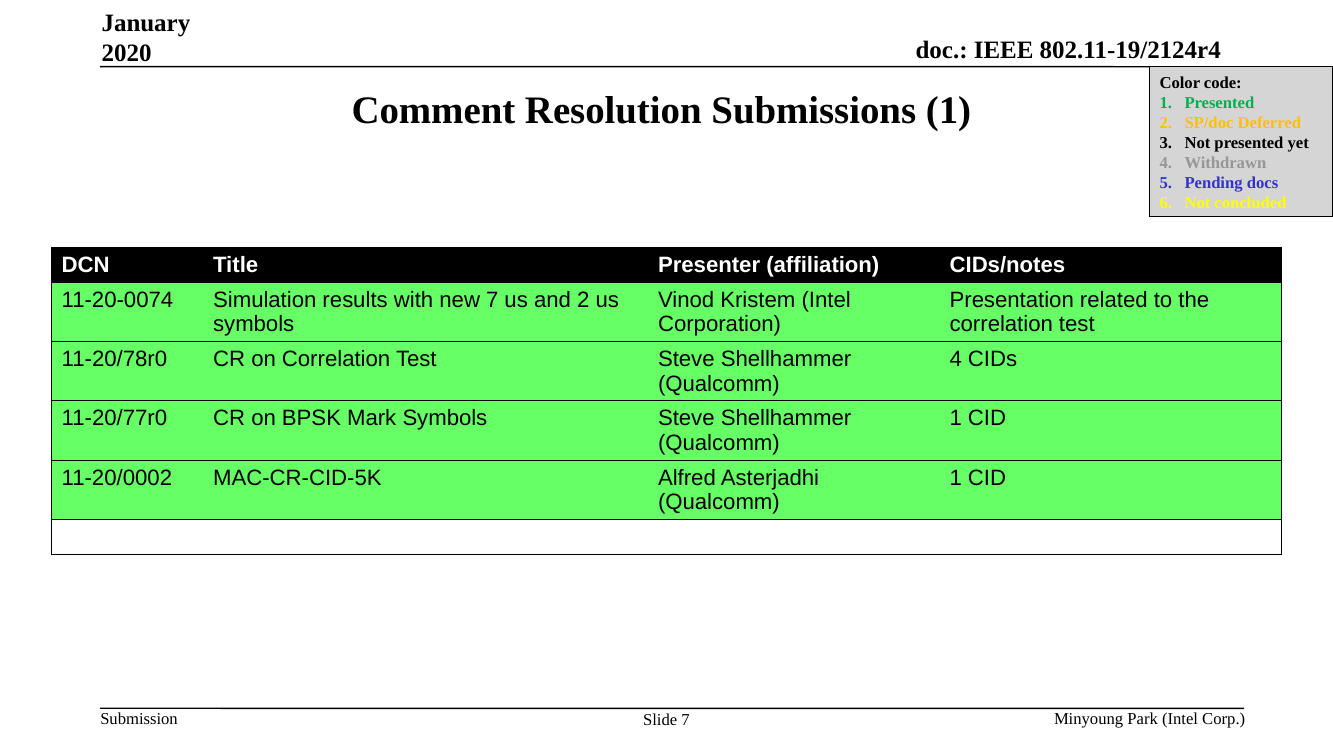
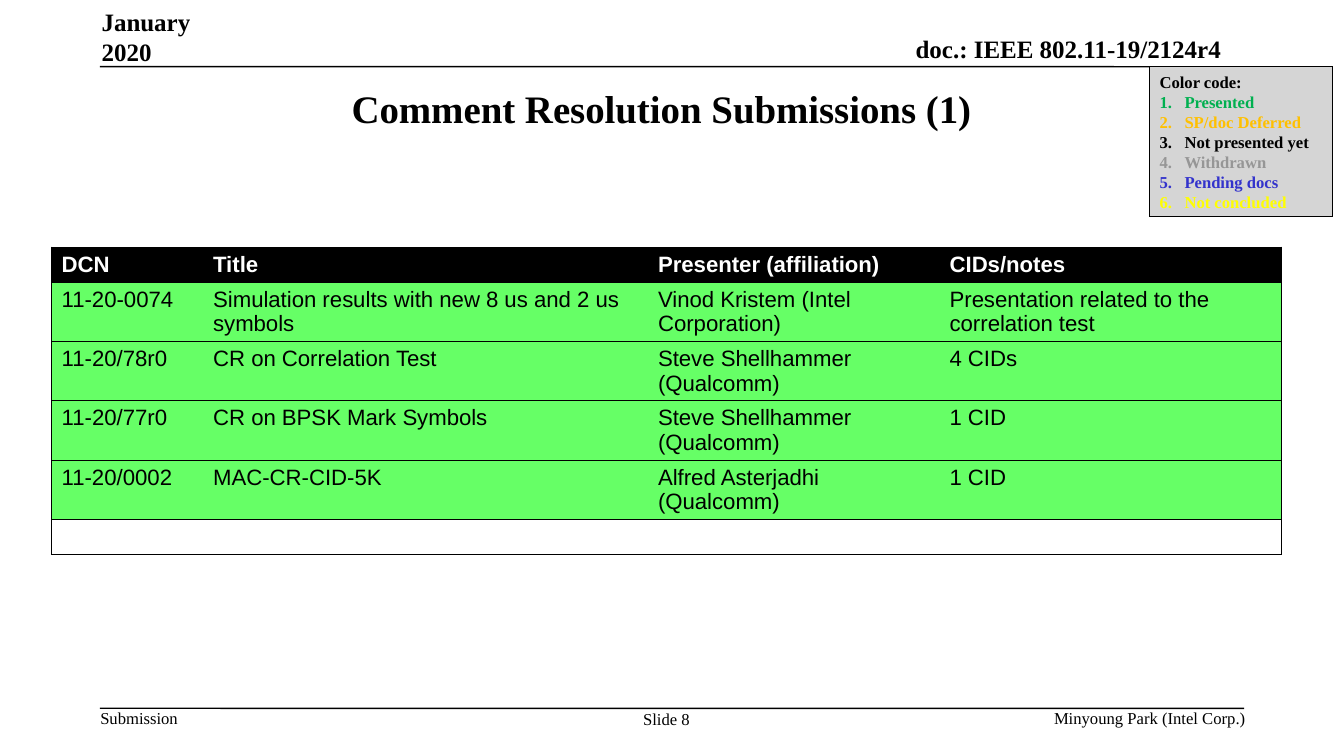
new 7: 7 -> 8 (492, 300)
Slide 7: 7 -> 8 (686, 720)
